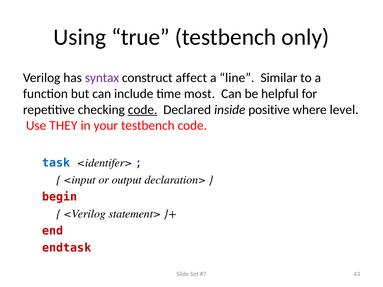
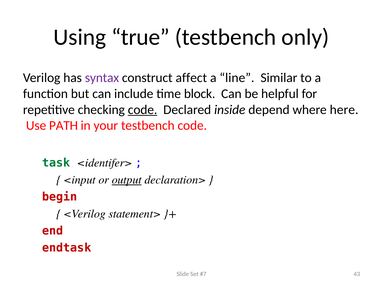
most: most -> block (200, 94)
positive: positive -> depend (269, 110)
level: level -> here (344, 110)
THEY: THEY -> PATH (63, 126)
task colour: blue -> green (56, 163)
output underline: none -> present (127, 180)
